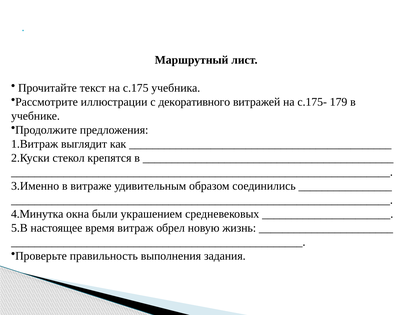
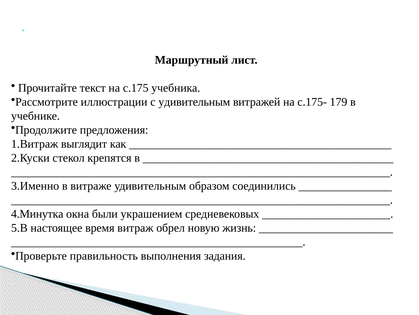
с декоративного: декоративного -> удивительным (194, 102)
